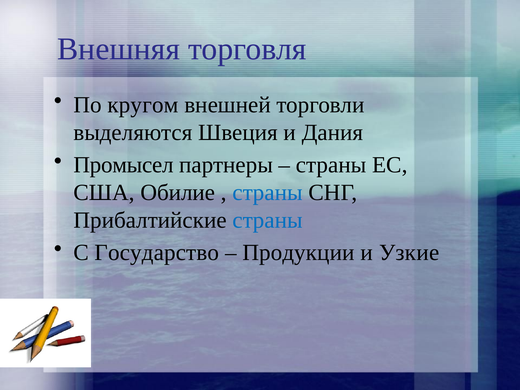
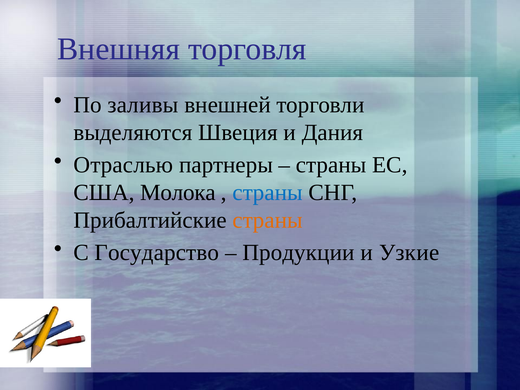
кругом: кругом -> заливы (143, 105)
Промысел: Промысел -> Отраслью (123, 165)
Обилие: Обилие -> Молока (178, 193)
страны colour: blue -> orange (268, 220)
